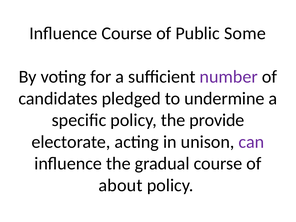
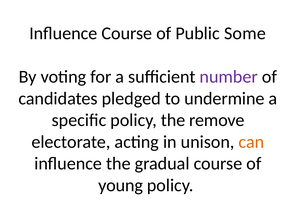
provide: provide -> remove (217, 120)
can colour: purple -> orange (251, 142)
about: about -> young (121, 185)
